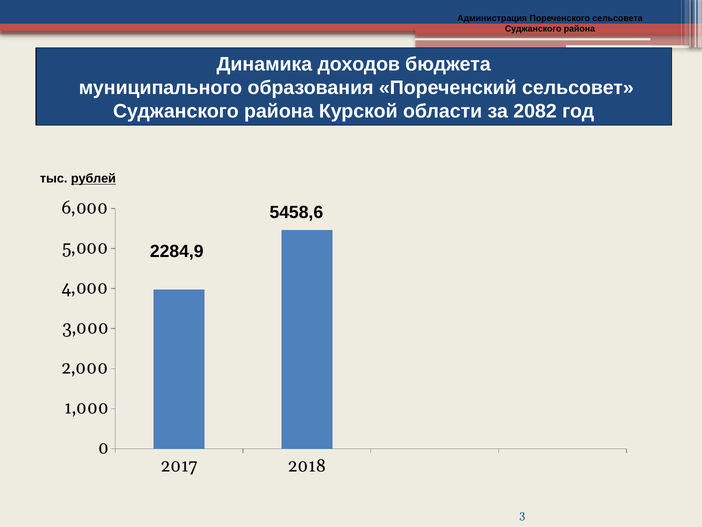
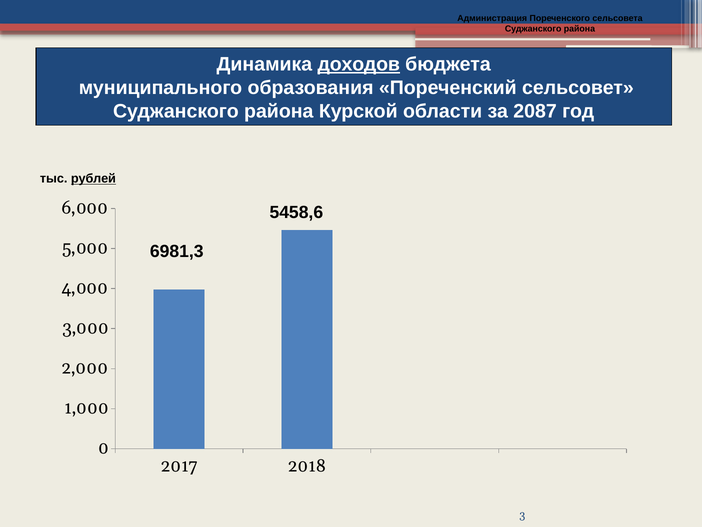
доходов underline: none -> present (359, 64)
2082: 2082 -> 2087 (535, 111)
2284,9: 2284,9 -> 6981,3 (177, 251)
